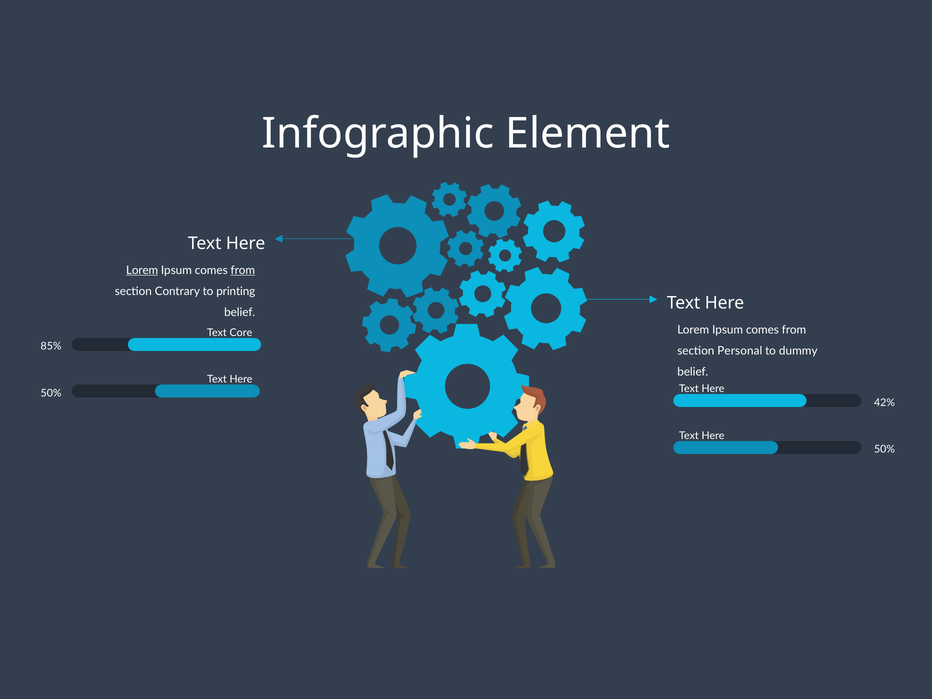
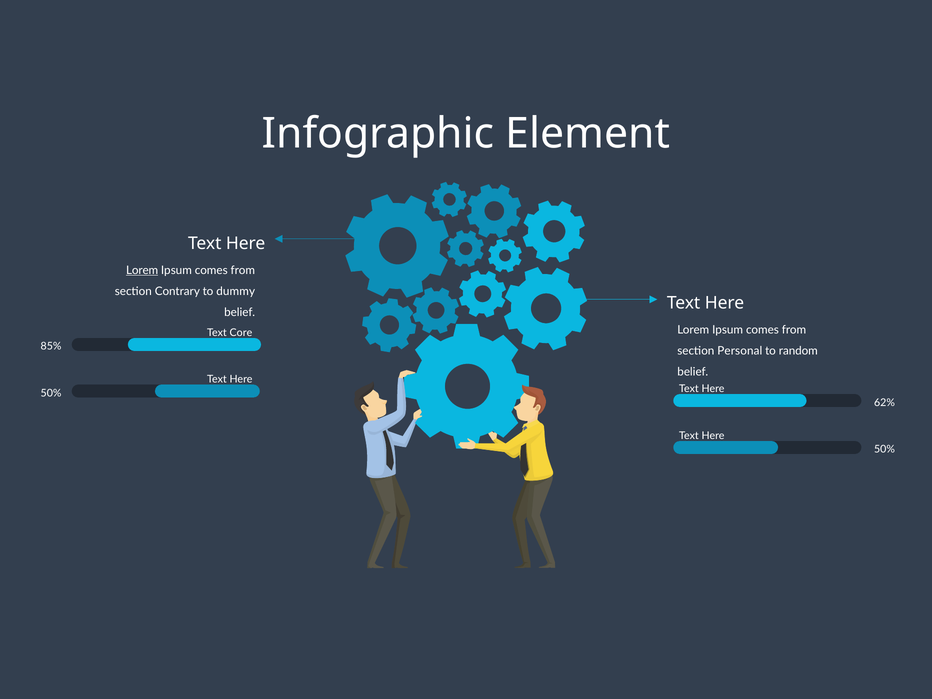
from underline: present -> none (243, 270)
printing: printing -> dummy (236, 291)
dummy: dummy -> random (798, 351)
42%: 42% -> 62% (884, 403)
